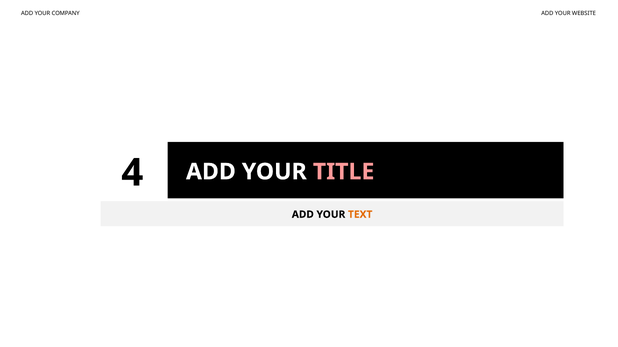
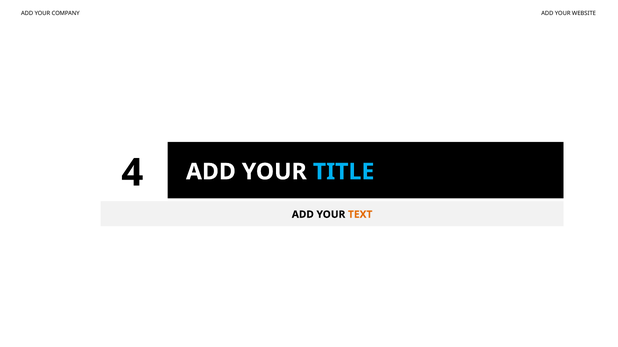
TITLE colour: pink -> light blue (344, 172)
